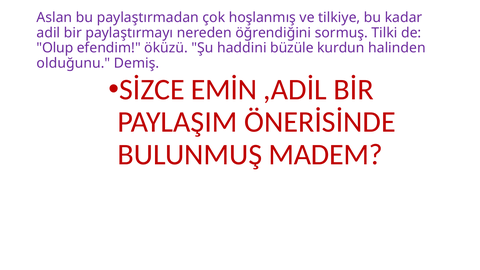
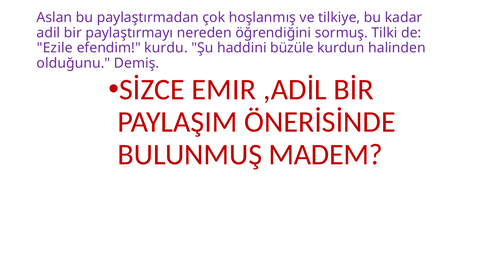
Olup: Olup -> Ezile (55, 48)
öküzü: öküzü -> kurdu (166, 48)
EMİN: EMİN -> EMIR (224, 90)
